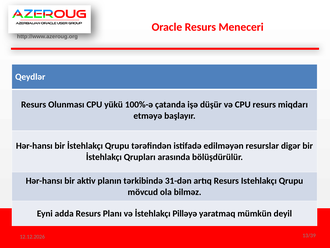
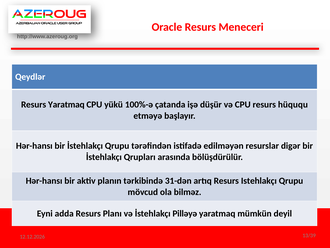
Resurs Olunması: Olunması -> Yaratmaq (66, 104)
miqdarı: miqdarı -> hüququ (293, 104)
